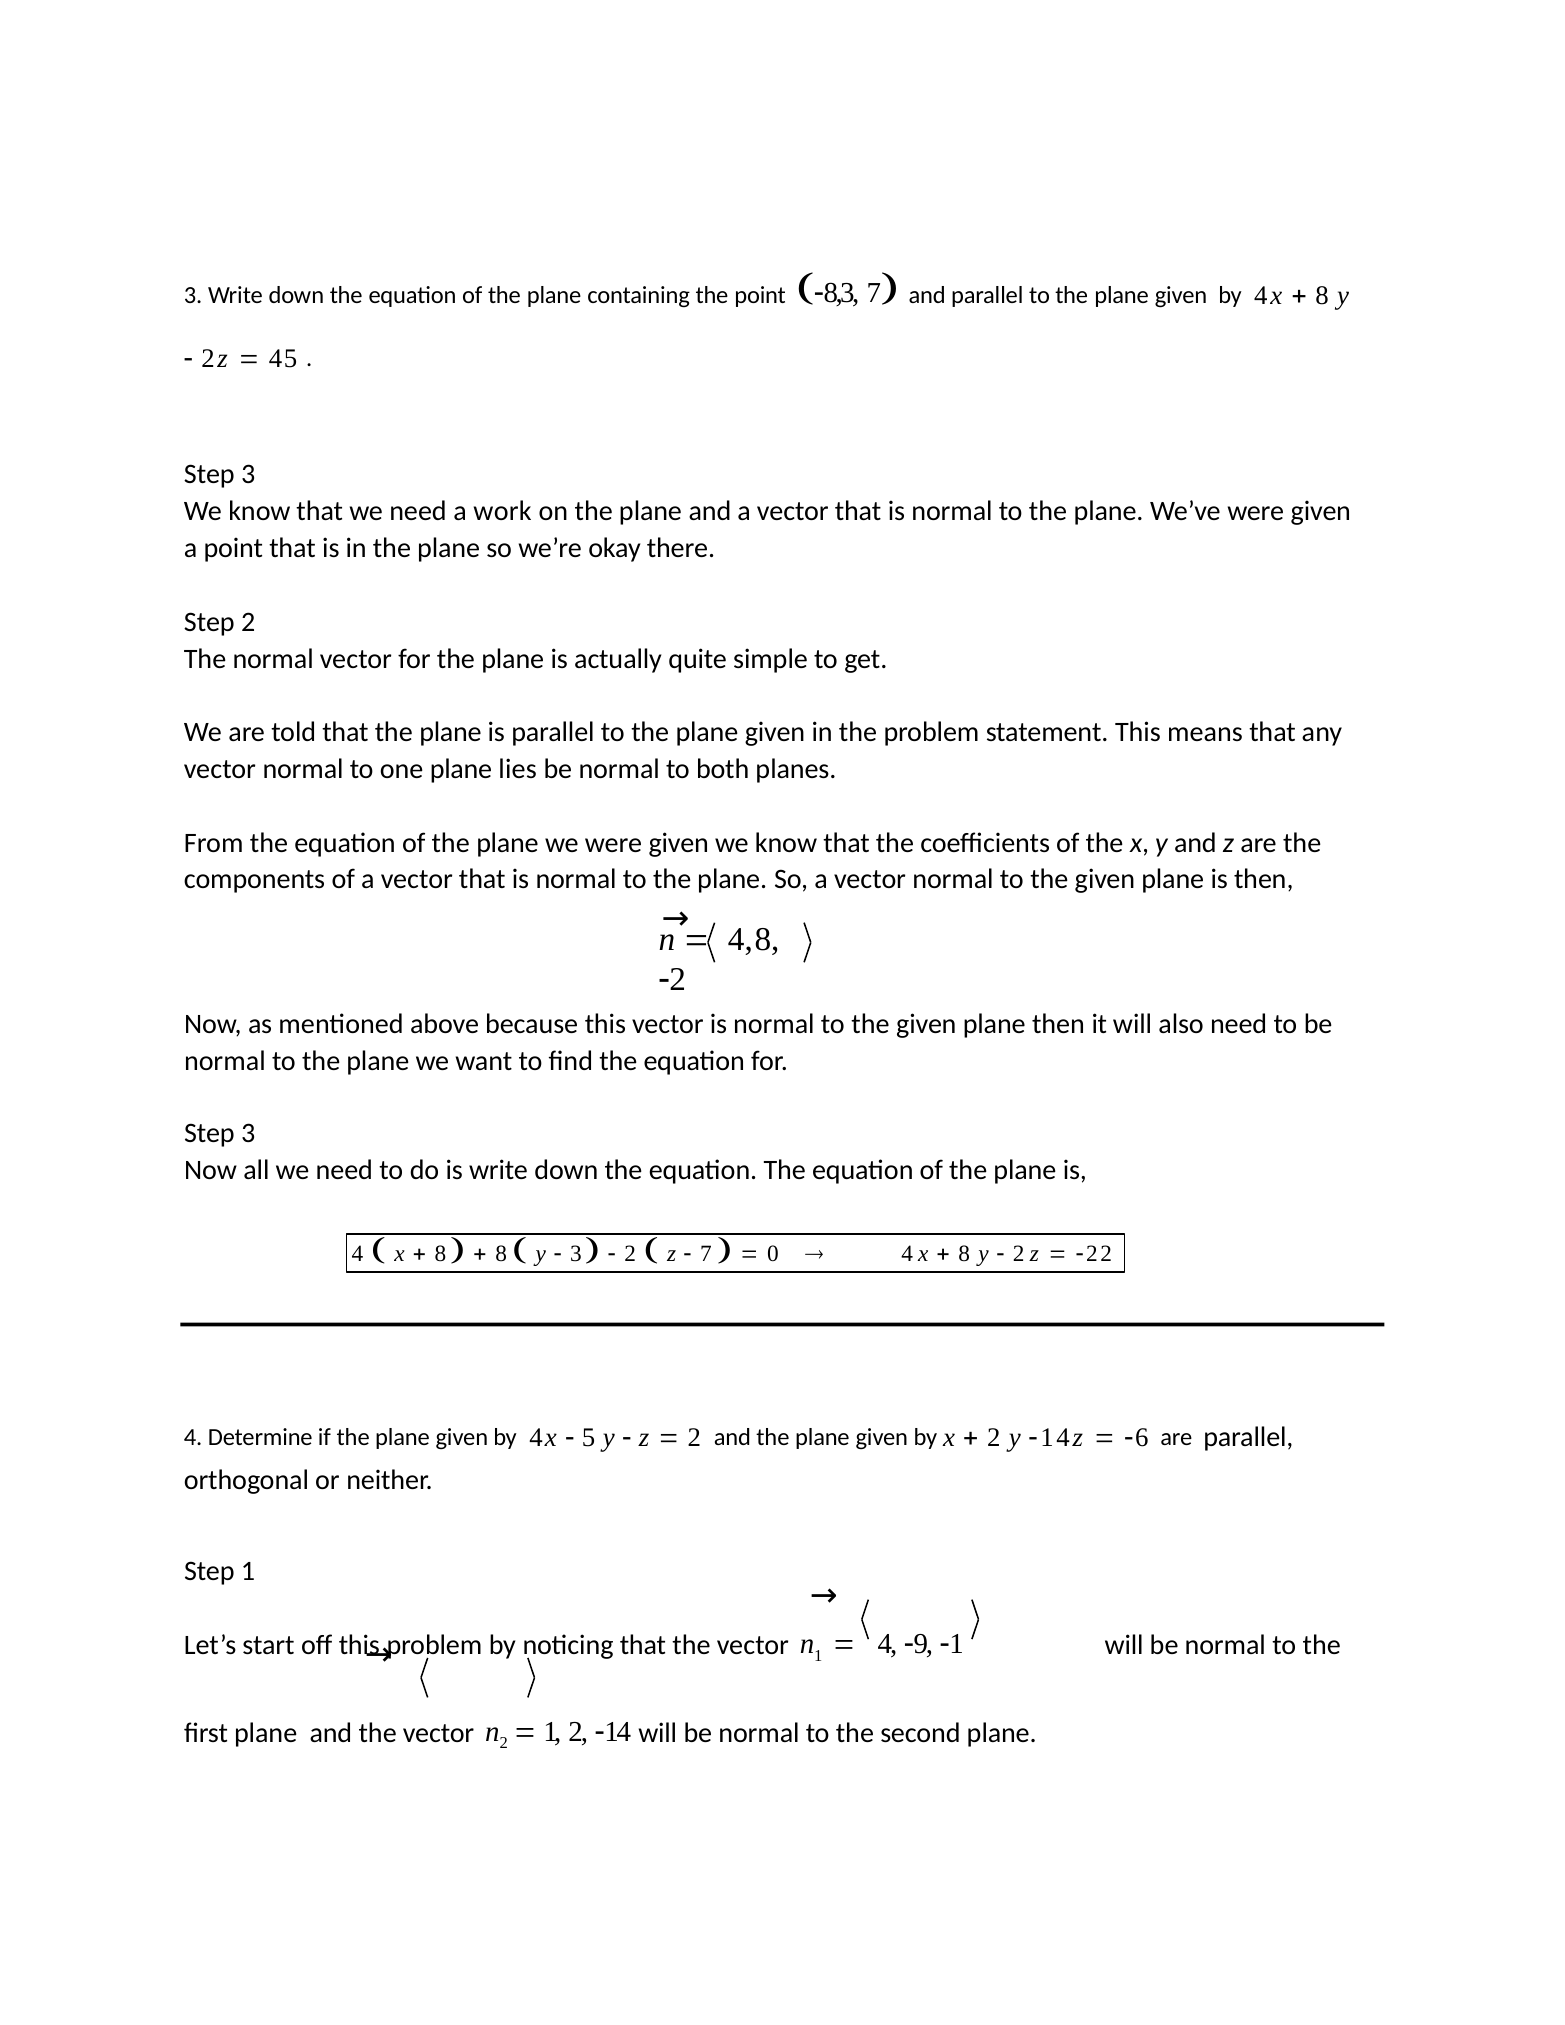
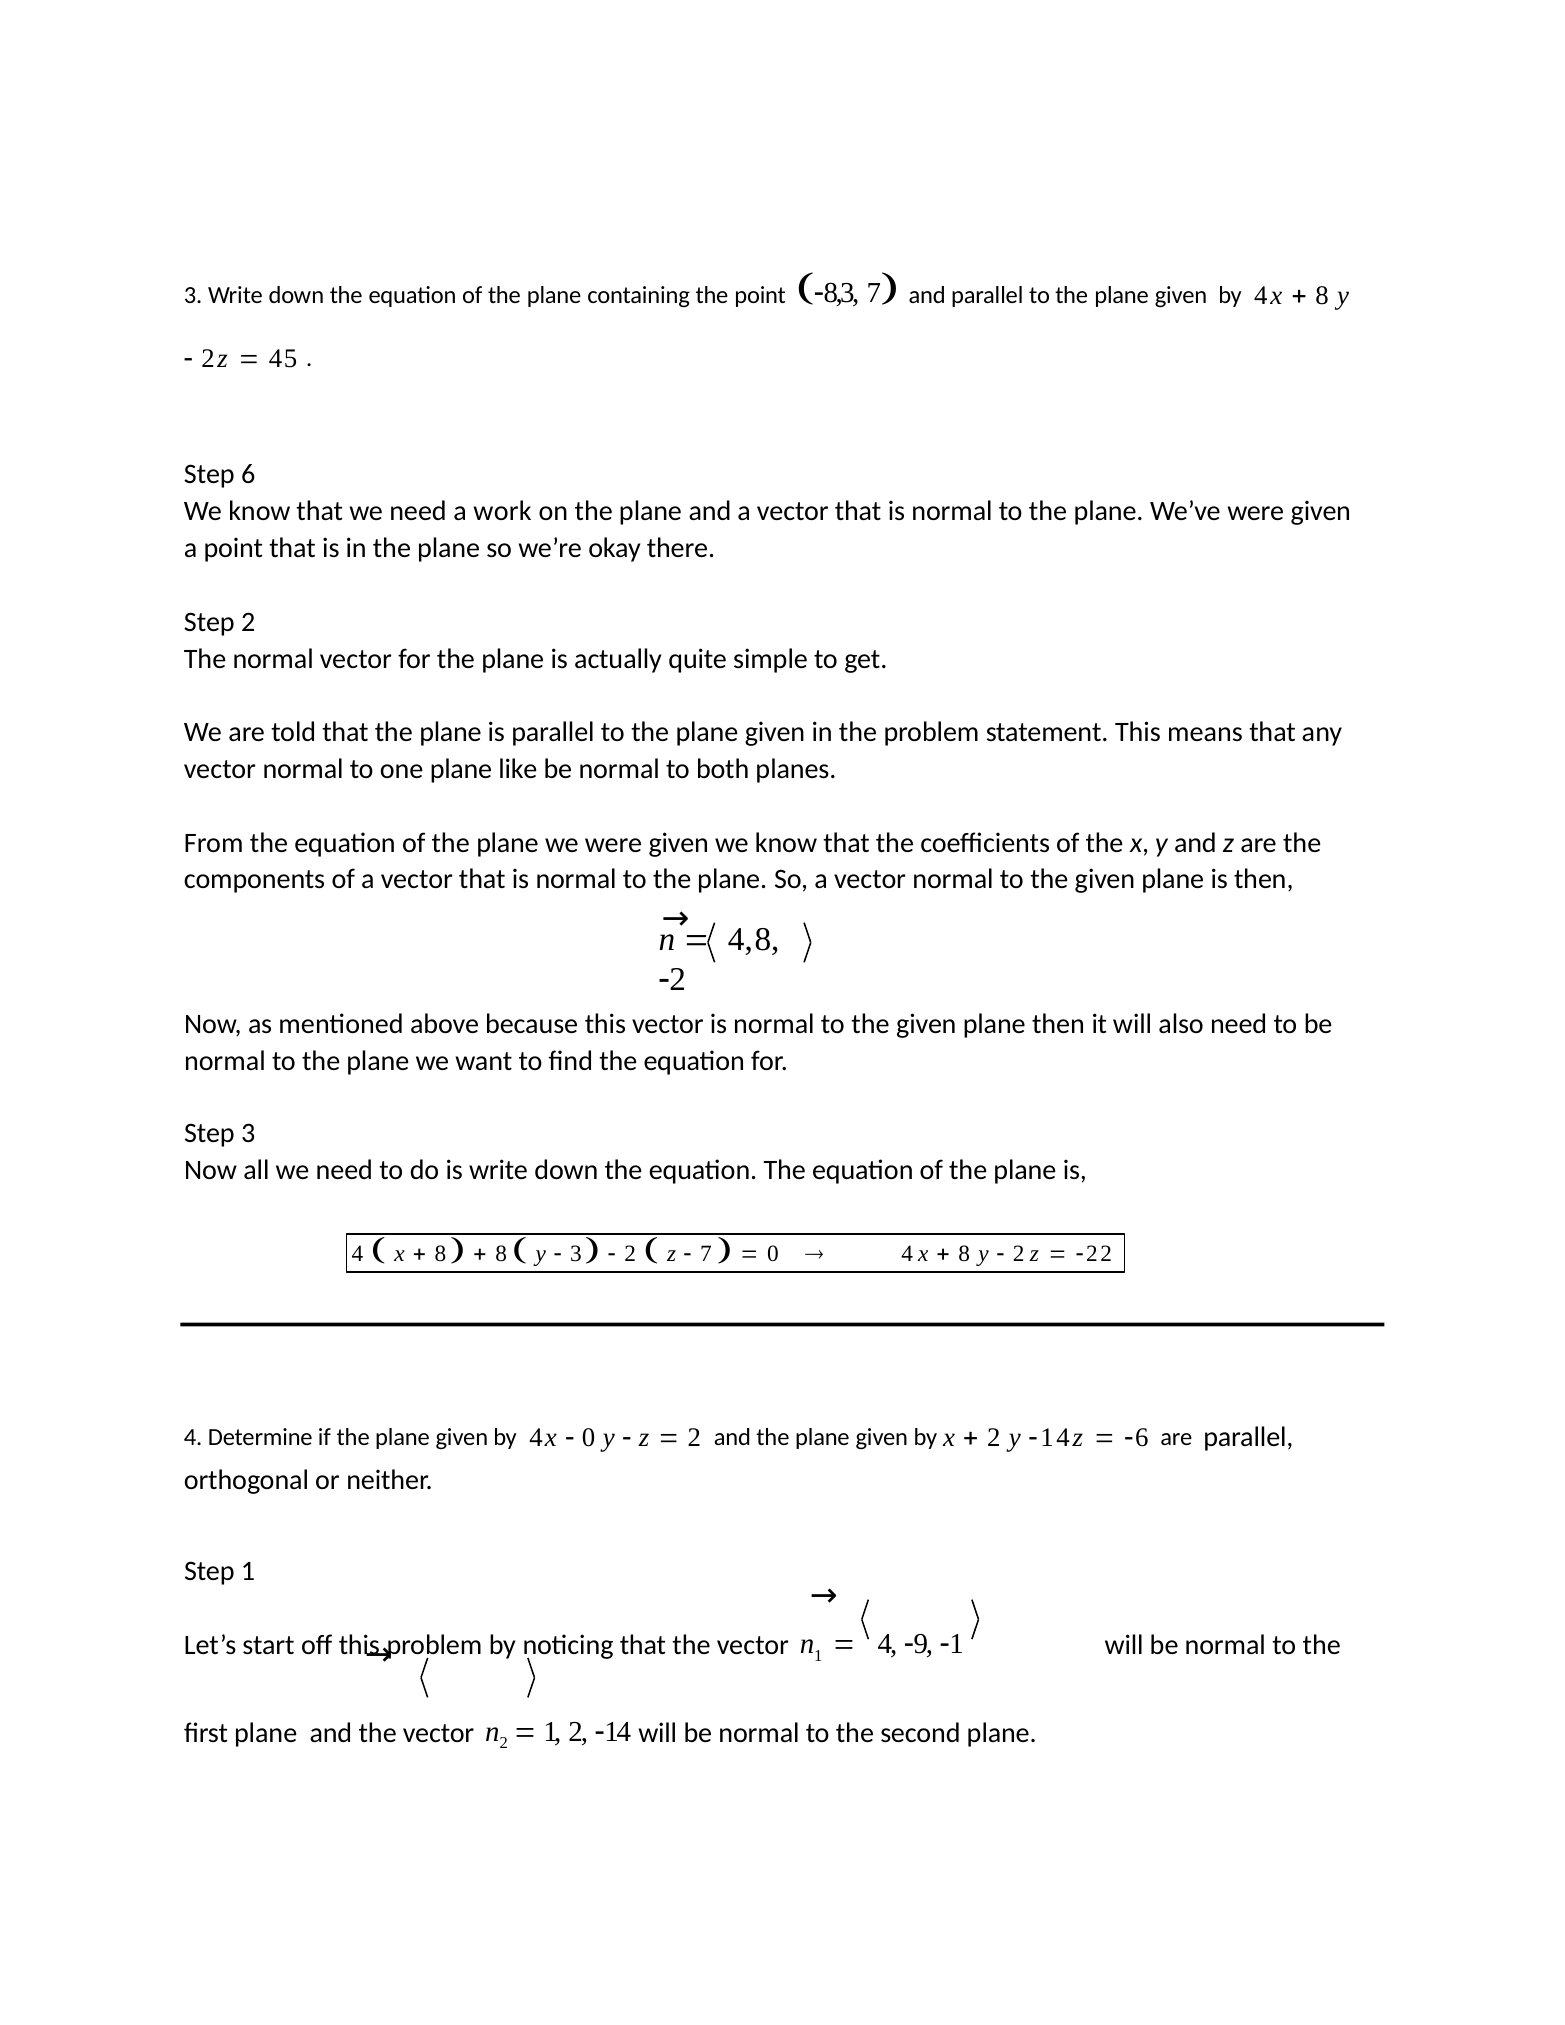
3: 3 -> 6 (248, 474)
lies: lies -> like (518, 769)
5: 5 -> 0 (589, 1438)
